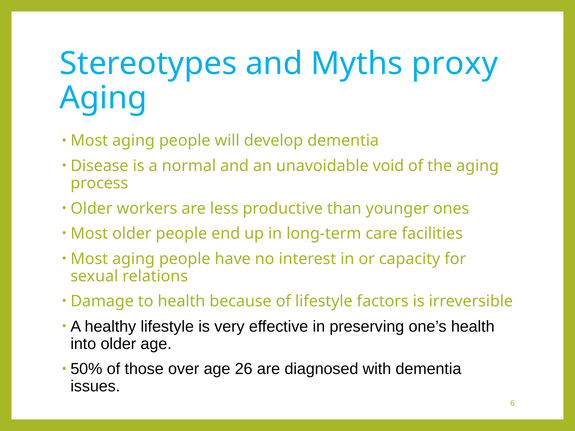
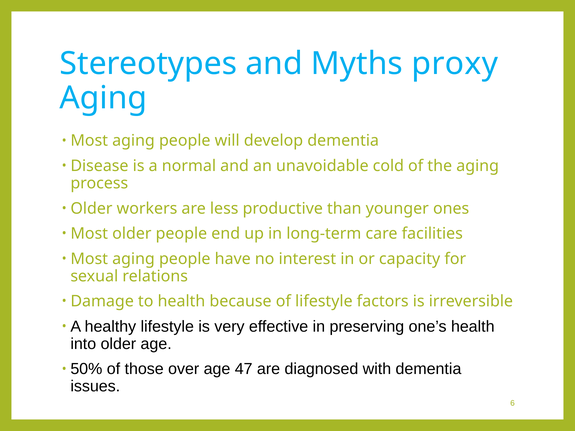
void: void -> cold (388, 166)
26: 26 -> 47 (244, 369)
